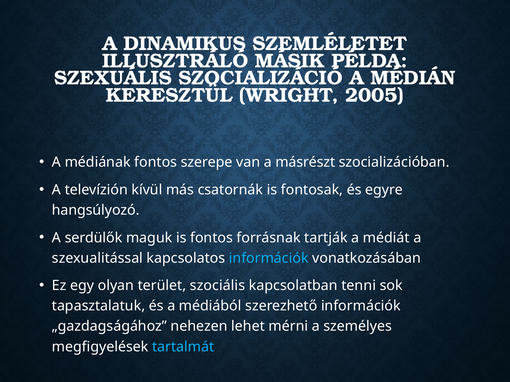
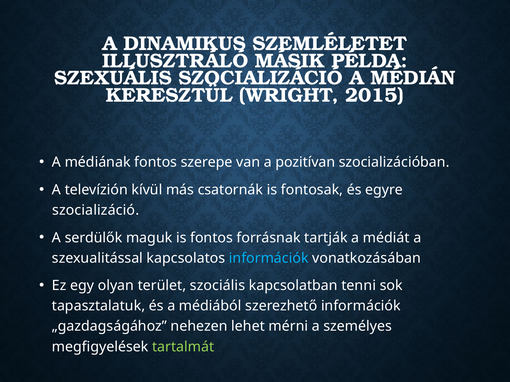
2005: 2005 -> 2015 (374, 95)
másrészt: másrészt -> pozitívan (305, 163)
hangsúlyozó: hangsúlyozó -> szocializáció (96, 210)
tartalmát colour: light blue -> light green (183, 347)
